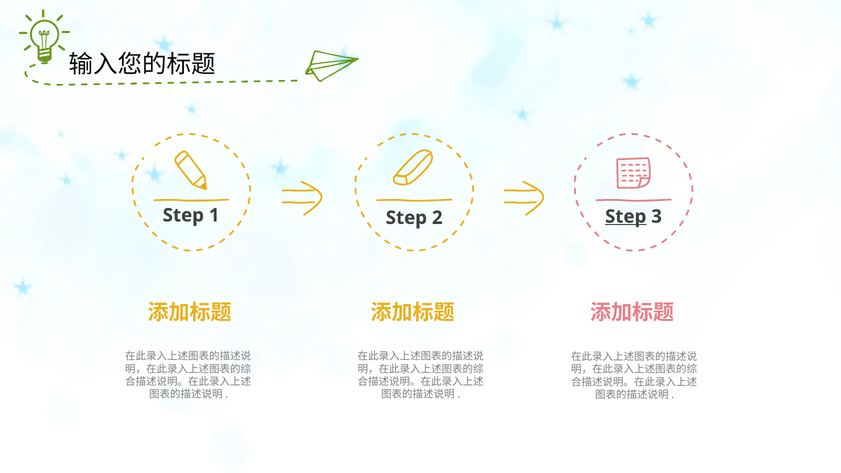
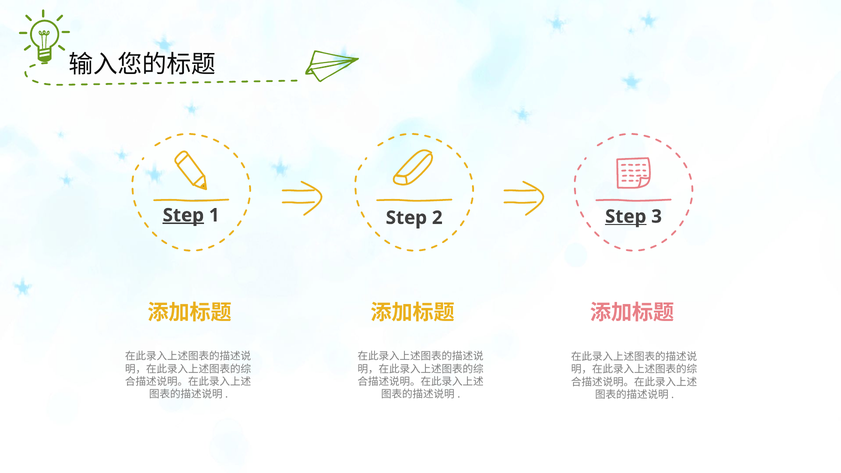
Step underline: none -> present (183, 215)
